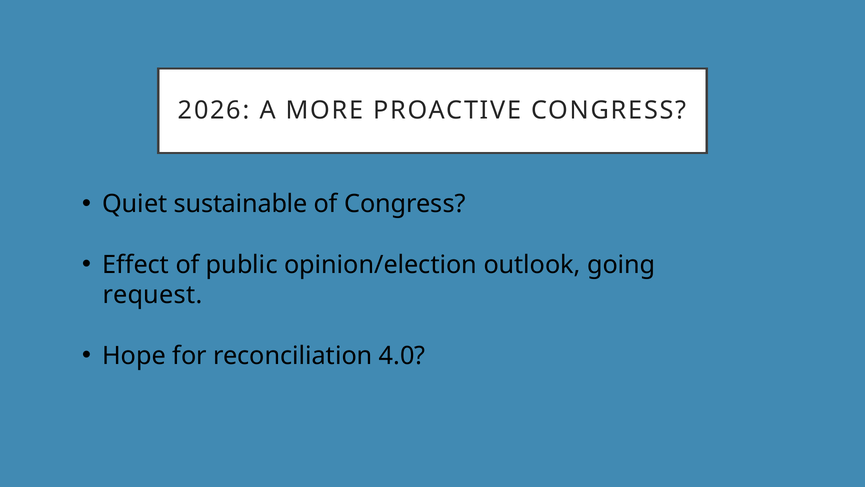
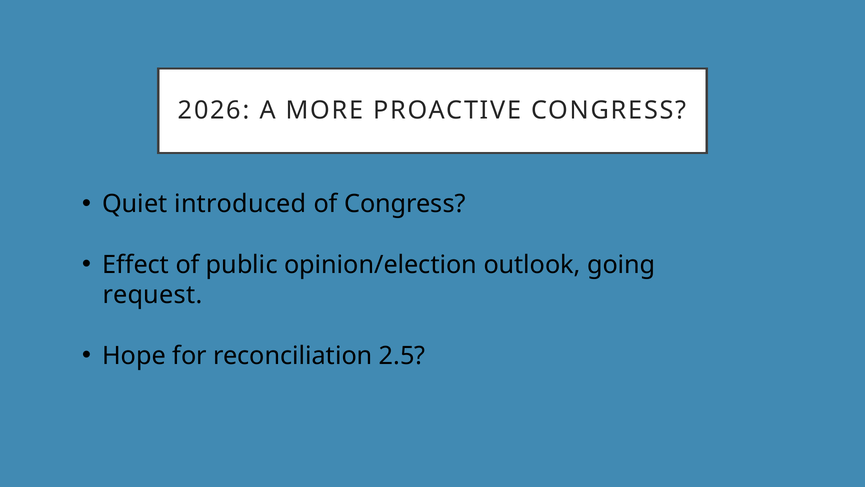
sustainable: sustainable -> introduced (240, 204)
4.0: 4.0 -> 2.5 (402, 355)
